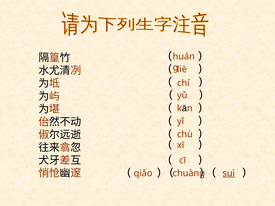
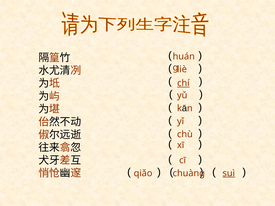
chí underline: none -> present (183, 83)
